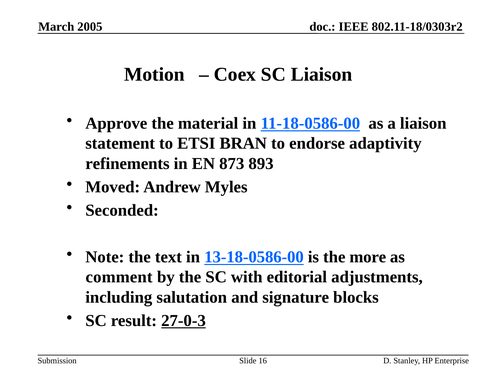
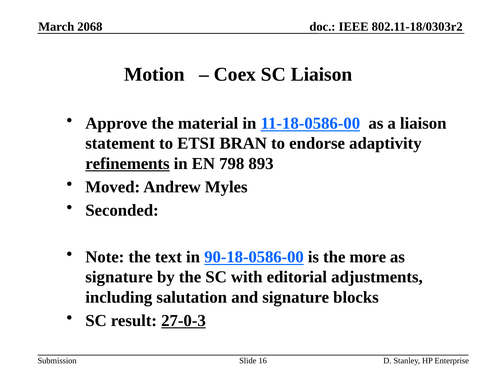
2005: 2005 -> 2068 (90, 27)
refinements underline: none -> present (127, 164)
873: 873 -> 798 (232, 164)
13-18-0586-00: 13-18-0586-00 -> 90-18-0586-00 (254, 257)
comment: comment -> signature (119, 277)
